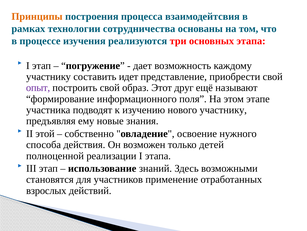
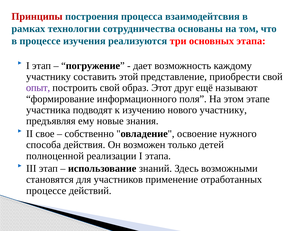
Принципы colour: orange -> red (37, 16)
идет: идет -> этой (129, 77)
этой: этой -> свое (45, 133)
взрослых: взрослых -> процессе (46, 190)
